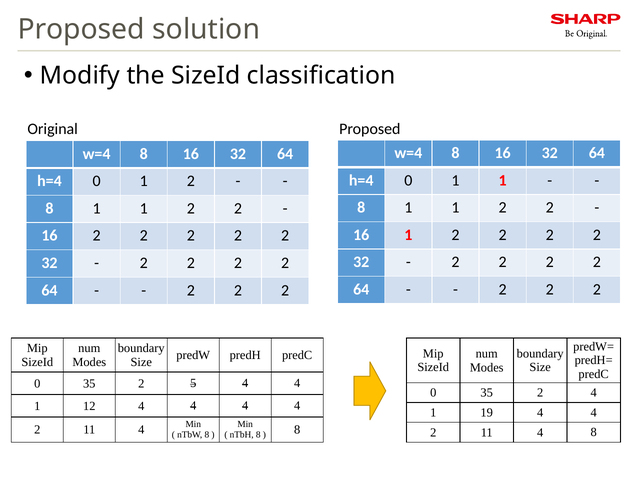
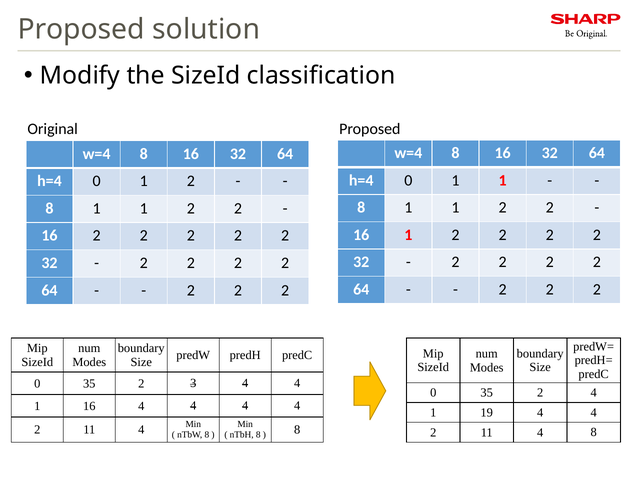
5: 5 -> 3 (193, 383)
1 12: 12 -> 16 (89, 406)
